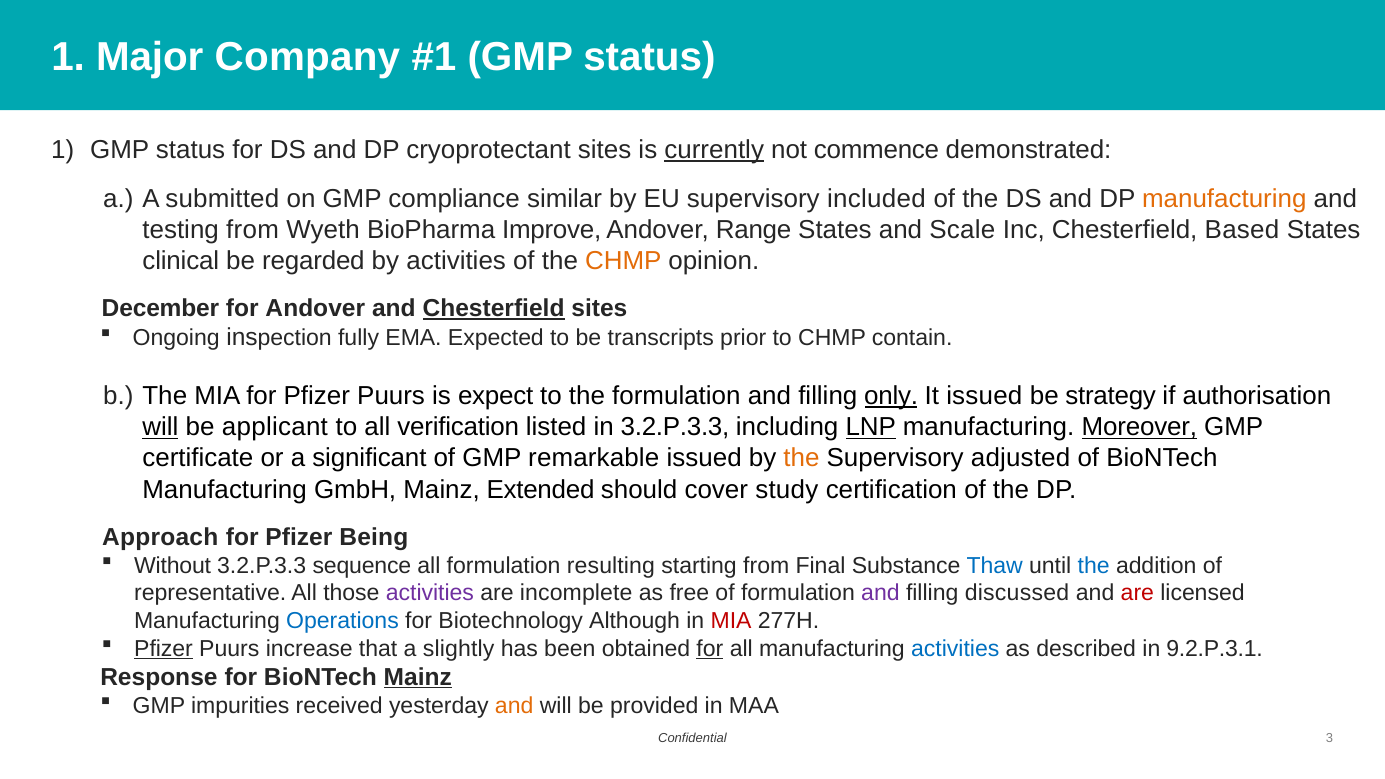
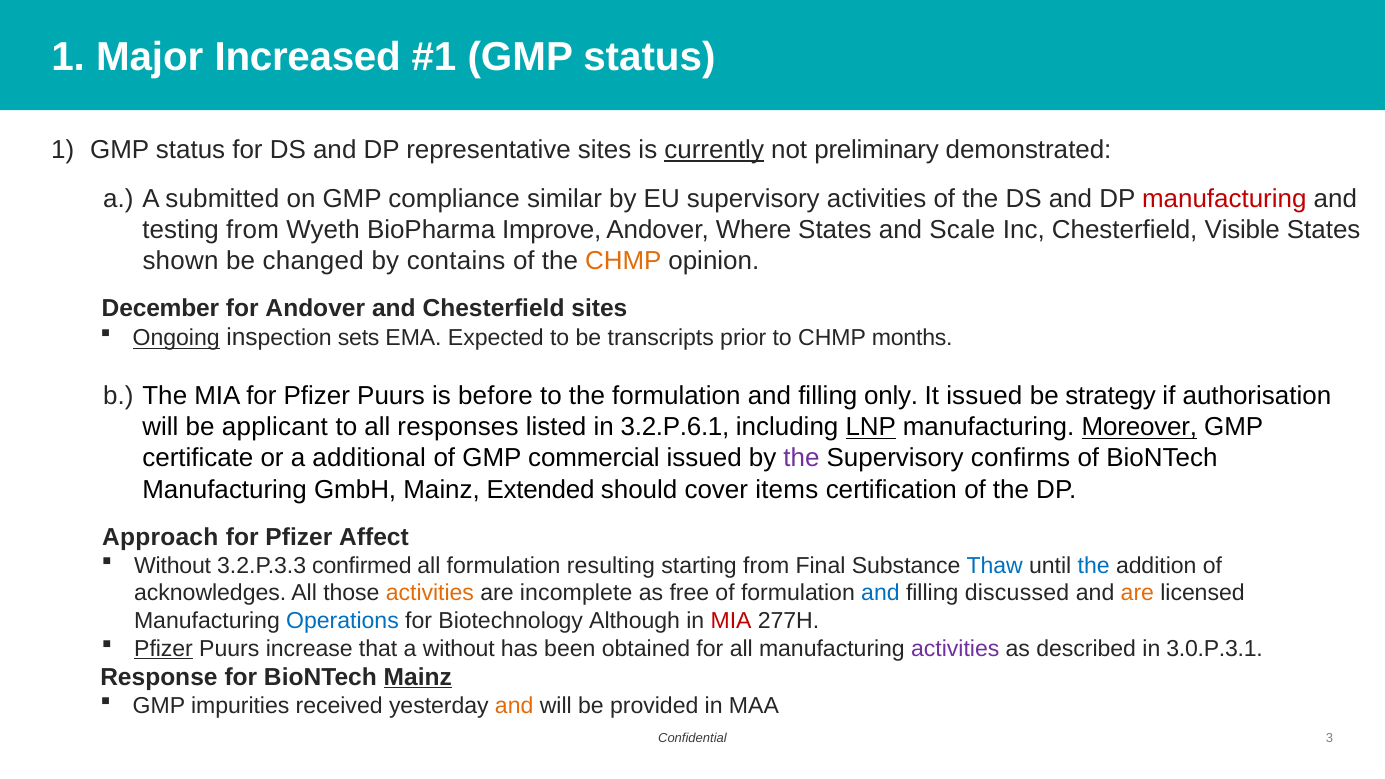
Company: Company -> Increased (308, 57)
cryoprotectant: cryoprotectant -> representative (489, 150)
commence: commence -> preliminary (877, 150)
supervisory included: included -> activities (877, 199)
manufacturing colour: orange -> red (1224, 199)
Range: Range -> Where (754, 230)
Based: Based -> Visible (1242, 230)
clinical: clinical -> shown (181, 261)
regarded: regarded -> changed (313, 261)
by activities: activities -> contains (456, 261)
Chesterfield underline: present -> none (494, 308)
Ongoing underline: none -> present (176, 338)
fully: fully -> sets (359, 338)
contain: contain -> months (912, 338)
expect: expect -> before (495, 396)
only underline: present -> none (891, 396)
will underline: present -> none (160, 427)
verification: verification -> responses (458, 427)
in 3.2.P.3.3: 3.2.P.3.3 -> 3.2.P.6.1 (675, 427)
significant: significant -> additional (369, 458)
remarkable: remarkable -> commercial (594, 458)
the colour: orange -> purple (801, 458)
adjusted: adjusted -> confirms (1021, 458)
study: study -> items (787, 489)
Being: Being -> Affect (374, 537)
sequence: sequence -> confirmed (362, 565)
representative: representative -> acknowledges (210, 593)
activities colour: purple -> orange (430, 593)
and colour: purple -> blue (880, 593)
are colour: red -> orange (1137, 593)
a slightly: slightly -> without (459, 649)
for underline: present -> none (710, 649)
activities colour: blue -> purple (955, 649)
9.2.P.3.1: 9.2.P.3.1 -> 3.0.P.3.1 (1215, 649)
